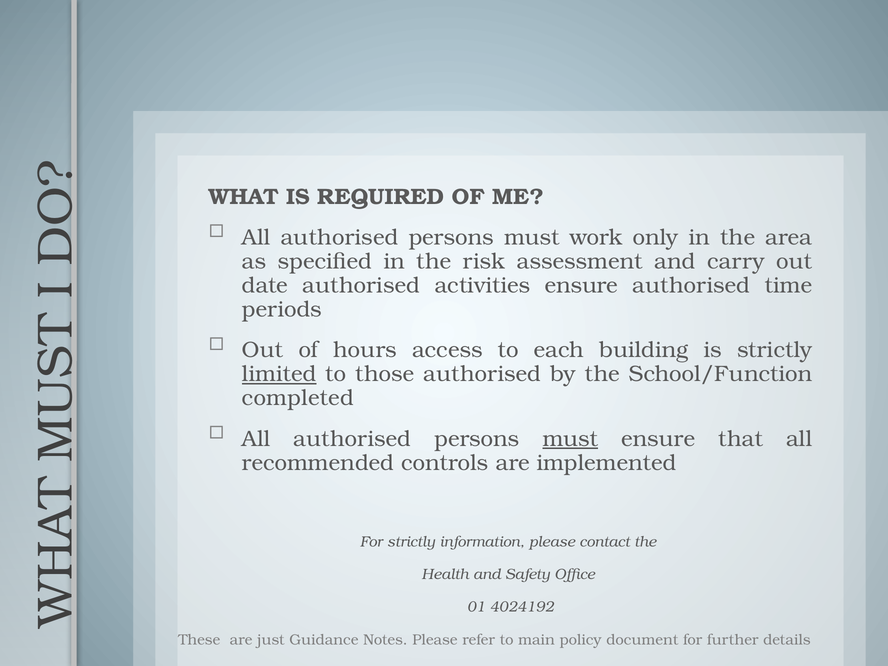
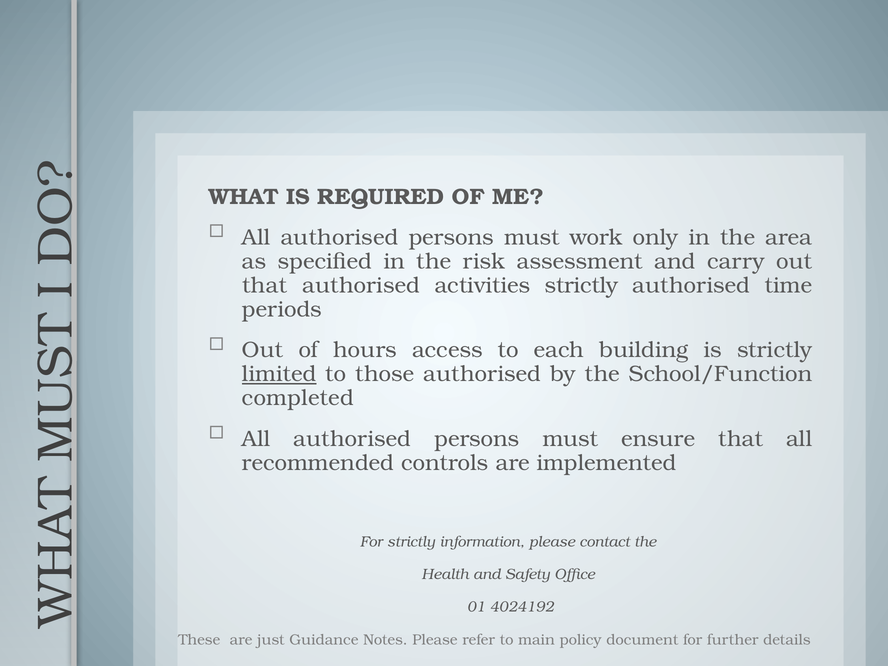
date: date -> that (265, 286)
activities ensure: ensure -> strictly (581, 286)
must underline: present -> none (570, 439)
